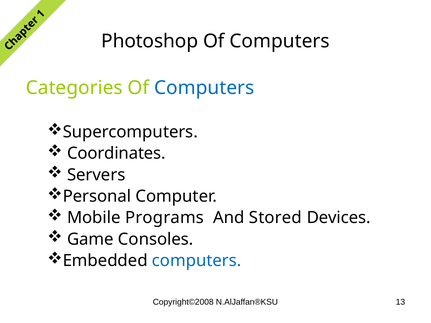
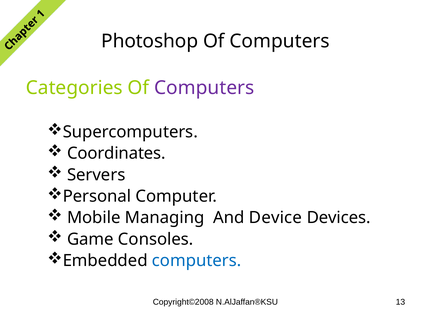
Computers colour: blue -> purple (204, 88)
Programs: Programs -> Managing (165, 218)
Stored: Stored -> Device (275, 218)
